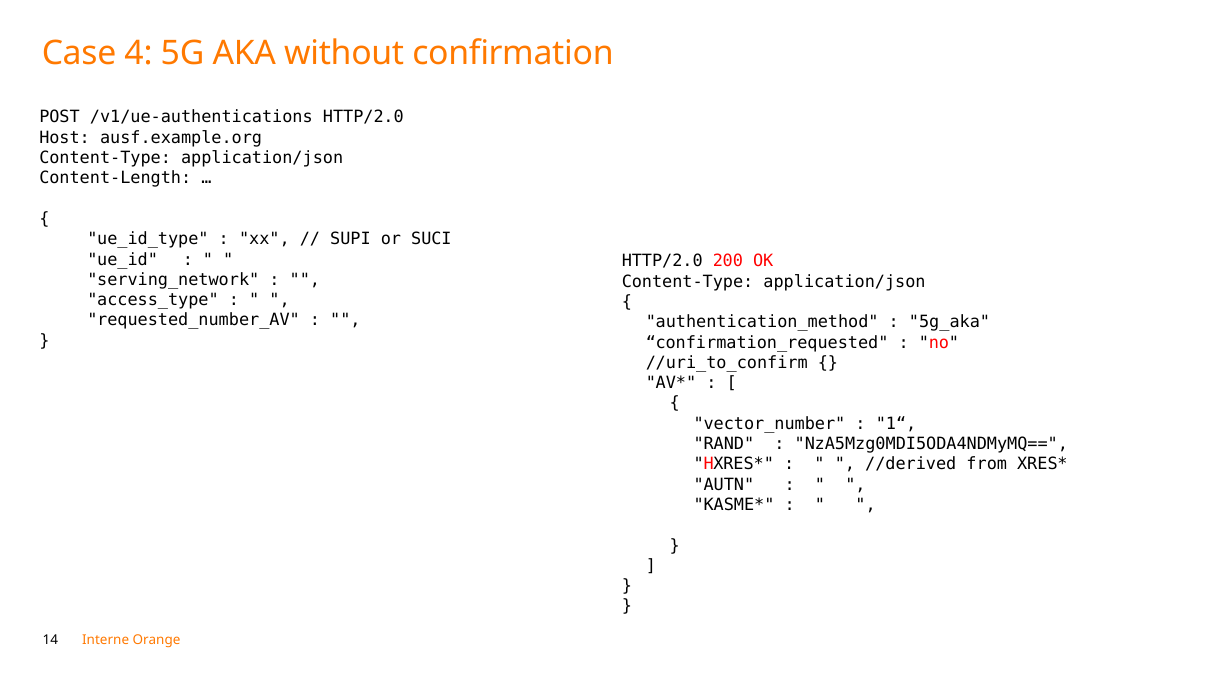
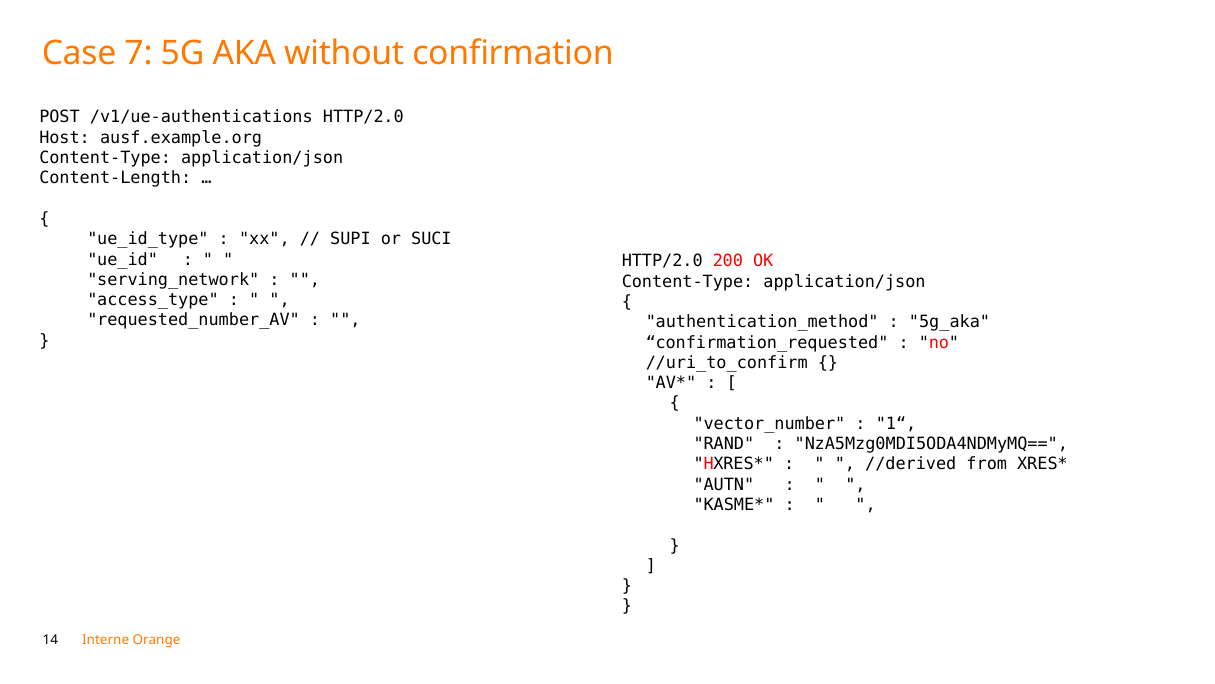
4: 4 -> 7 (139, 54)
